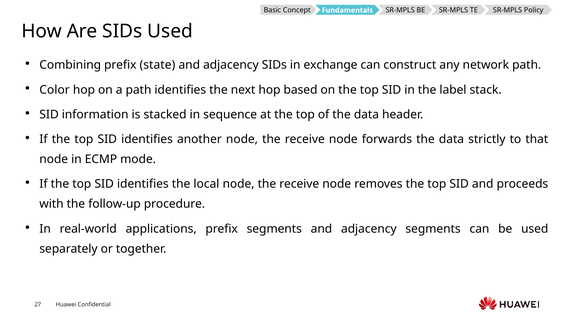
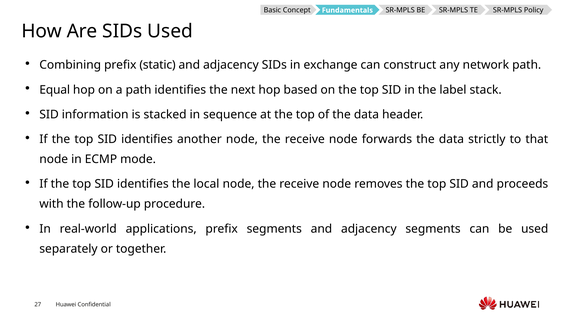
state: state -> static (158, 65)
Color: Color -> Equal (55, 90)
